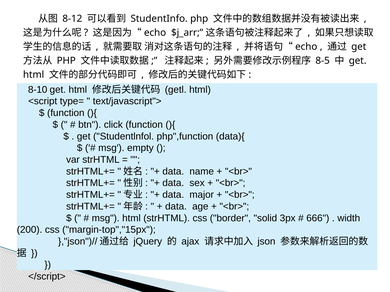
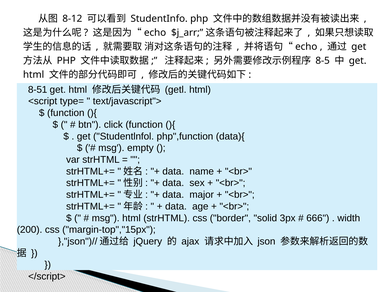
8-10: 8-10 -> 8-51 (38, 90)
